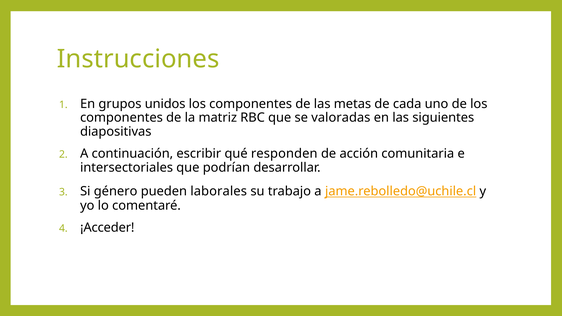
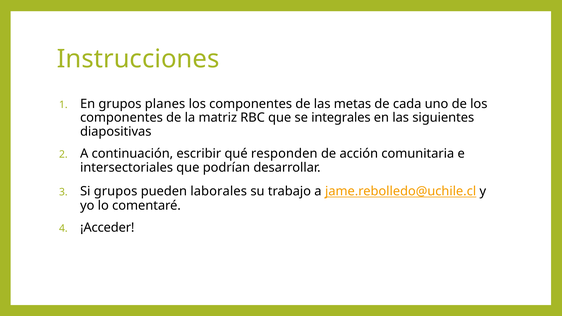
unidos: unidos -> planes (165, 104)
valoradas: valoradas -> integrales (341, 118)
Si género: género -> grupos (116, 191)
